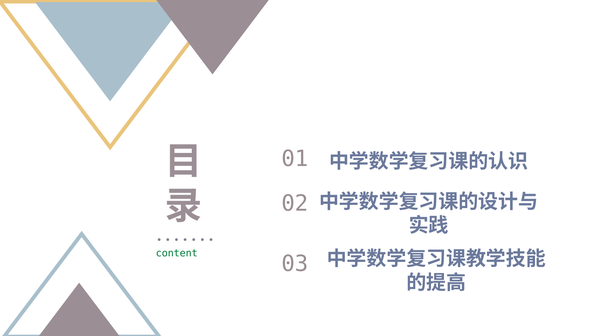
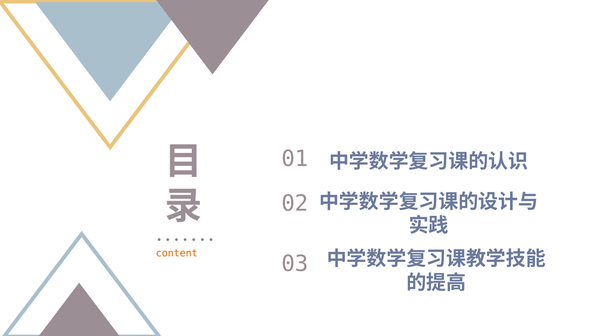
content colour: green -> orange (177, 253)
